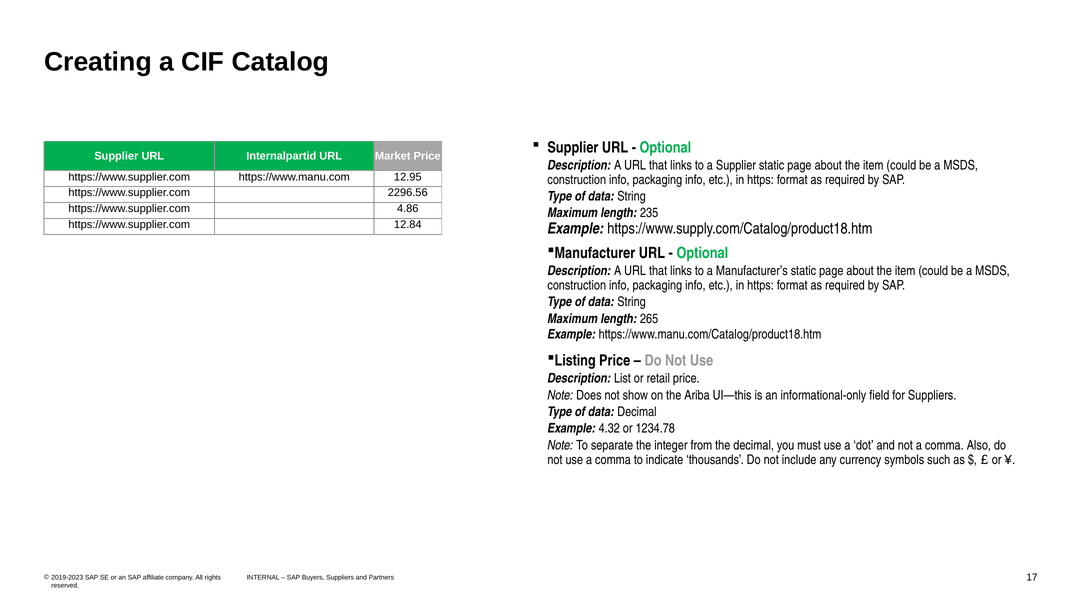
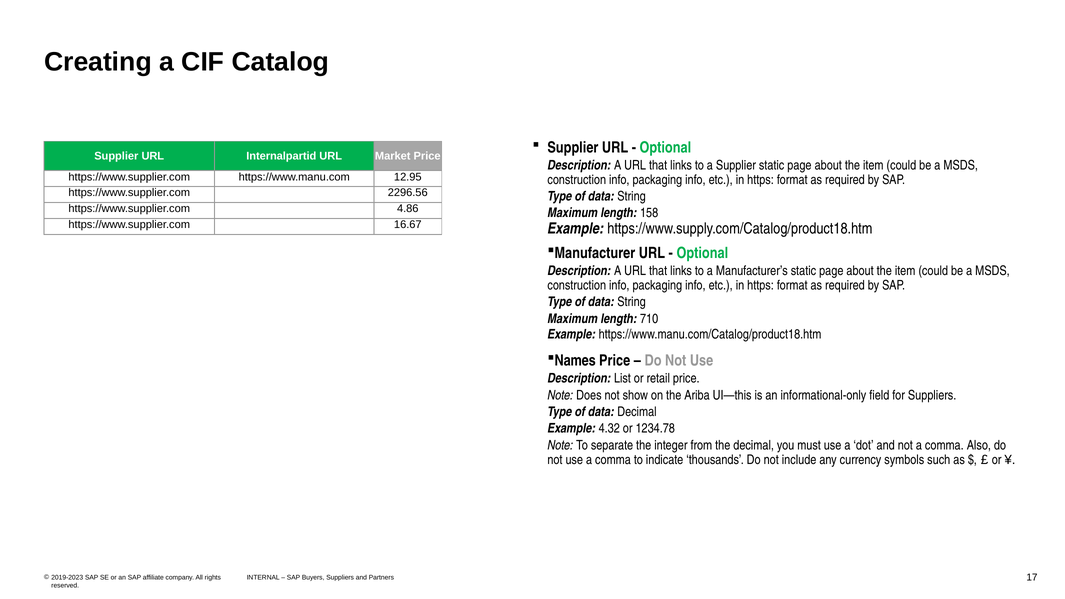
235: 235 -> 158 (649, 213)
12.84: 12.84 -> 16.67 (408, 225)
265: 265 -> 710 (649, 319)
Listing: Listing -> Names (575, 361)
